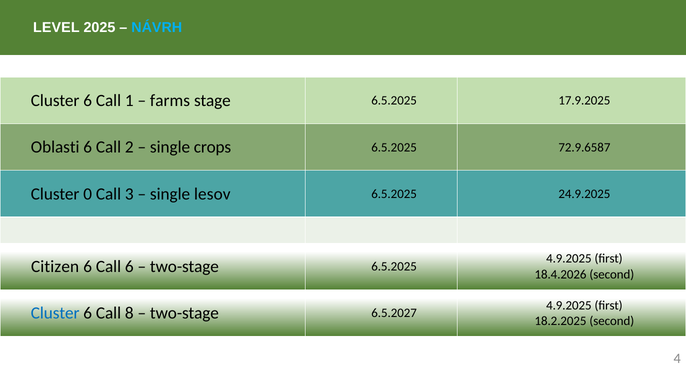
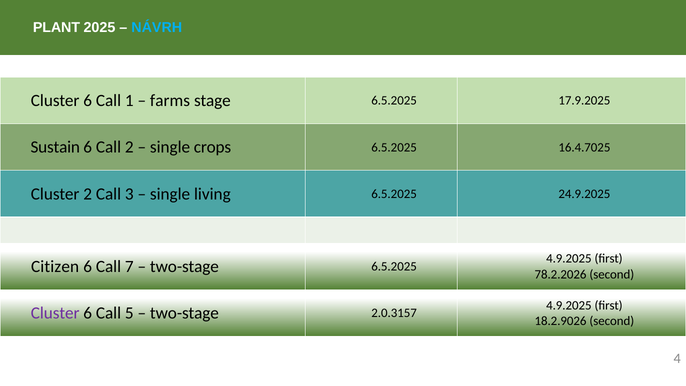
LEVEL: LEVEL -> PLANT (56, 27)
Oblasti: Oblasti -> Sustain (55, 147)
72.9.6587: 72.9.6587 -> 16.4.7025 (584, 147)
Cluster 0: 0 -> 2 (88, 194)
lesov: lesov -> living (212, 194)
Call 6: 6 -> 7 (129, 266)
18.4.2026: 18.4.2026 -> 78.2.2026 (561, 274)
Cluster colour: blue -> purple (55, 313)
8: 8 -> 5 (129, 313)
6.5.2027: 6.5.2027 -> 2.0.3157 (394, 313)
18.2.2025: 18.2.2025 -> 18.2.9026 (561, 321)
